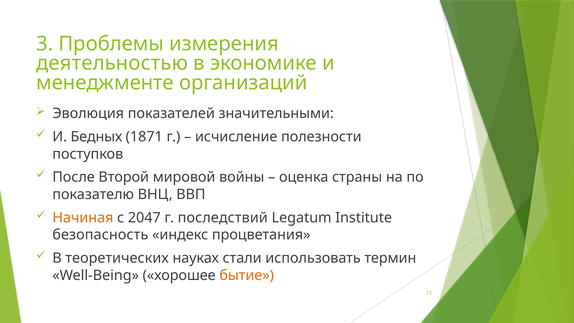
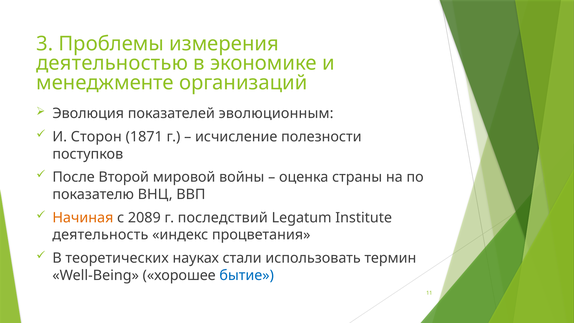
значительными: значительными -> эволюционным (276, 113)
Бедных: Бедных -> Сторон (96, 137)
2047: 2047 -> 2089 (144, 218)
безопасность: безопасность -> деятельность (100, 235)
бытие colour: orange -> blue (247, 275)
